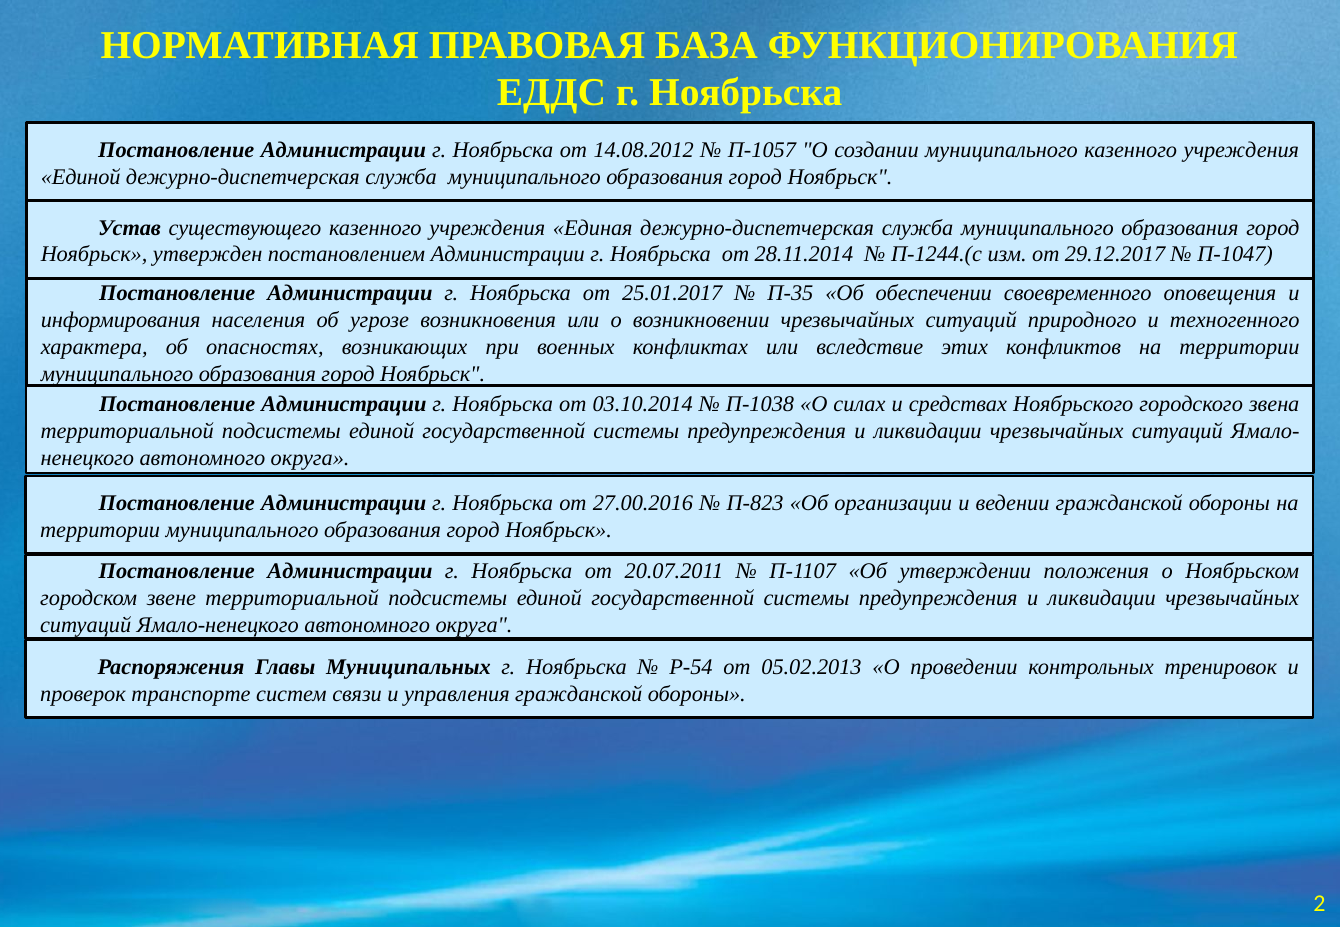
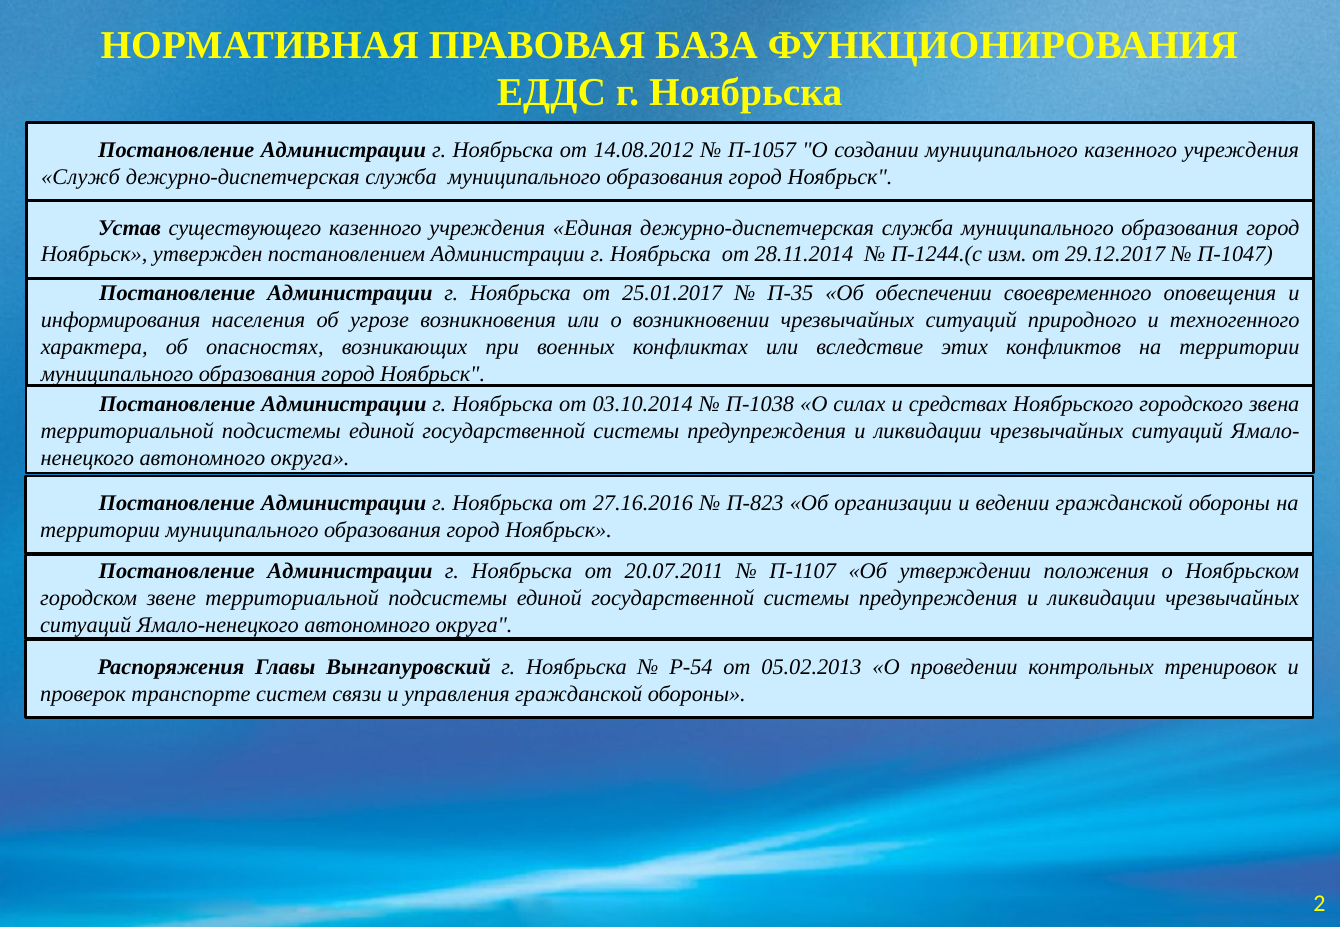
Единой: Единой -> Служб (80, 177)
27.00.2016: 27.00.2016 -> 27.16.2016 (643, 503)
Муниципальных: Муниципальных -> Вынгапуровский (408, 667)
